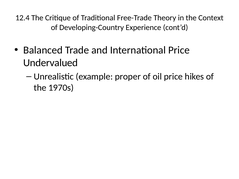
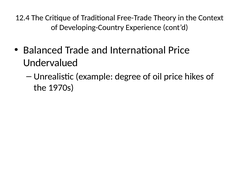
proper: proper -> degree (128, 77)
